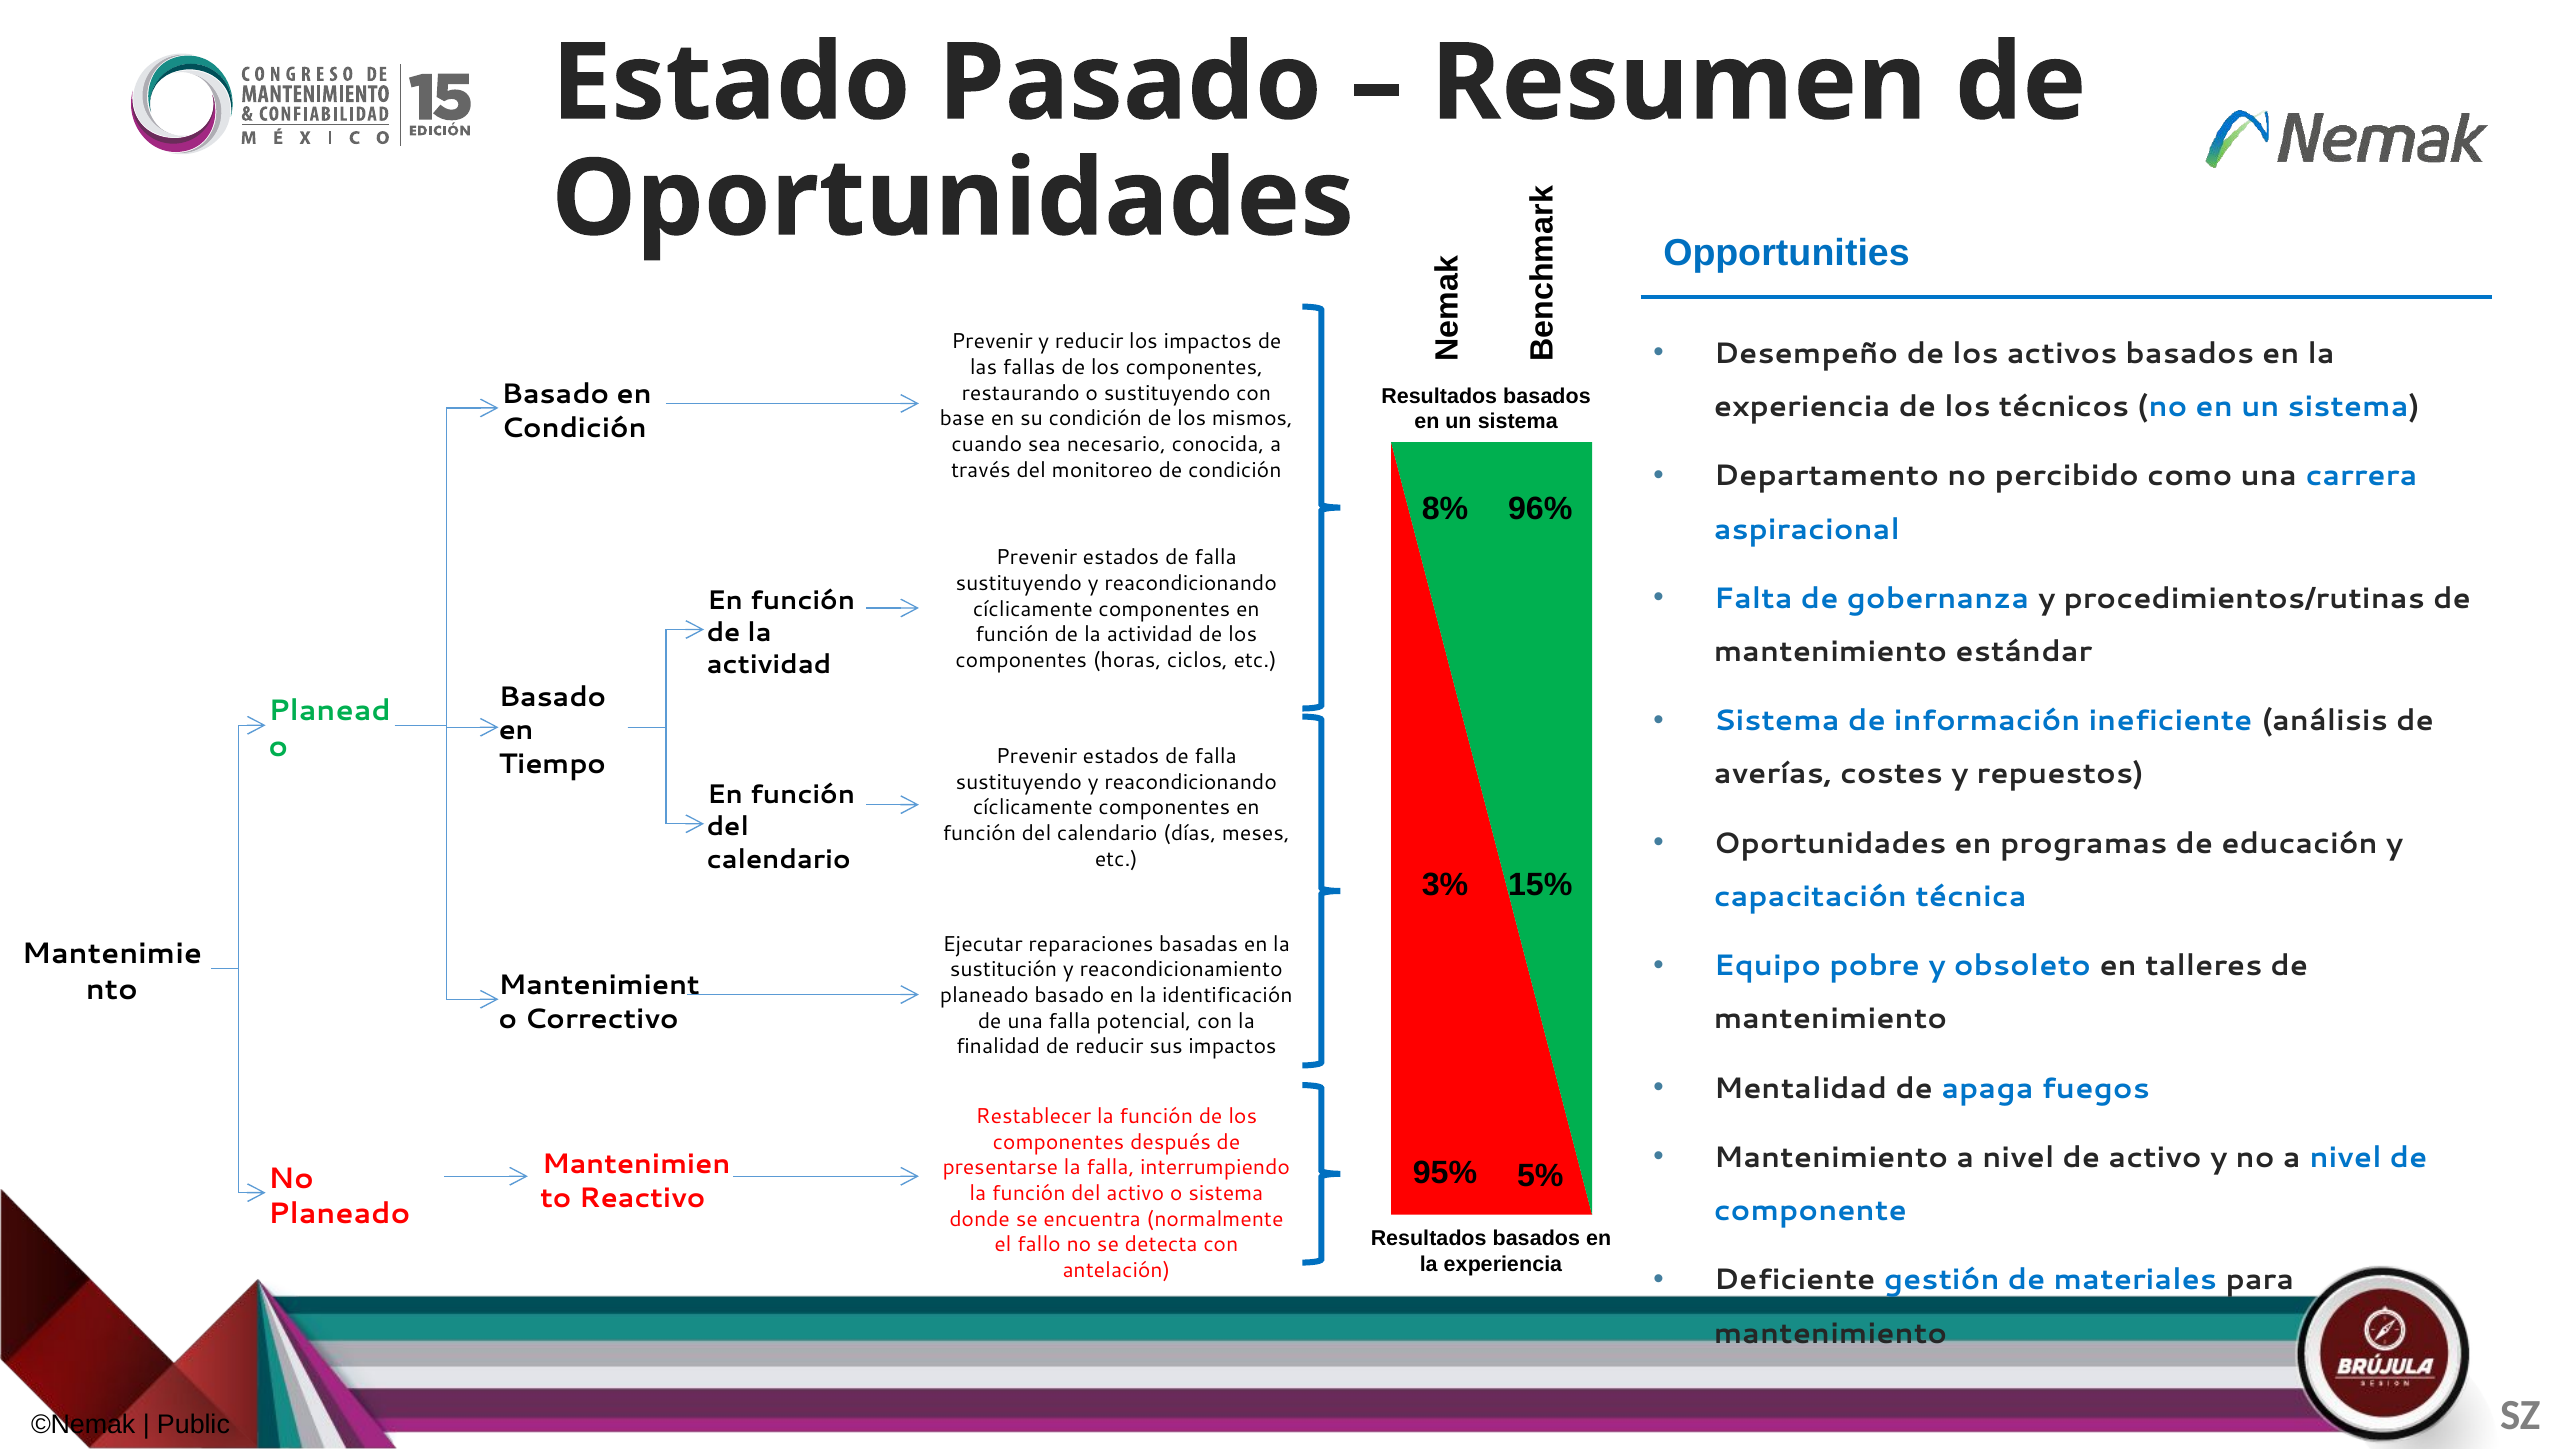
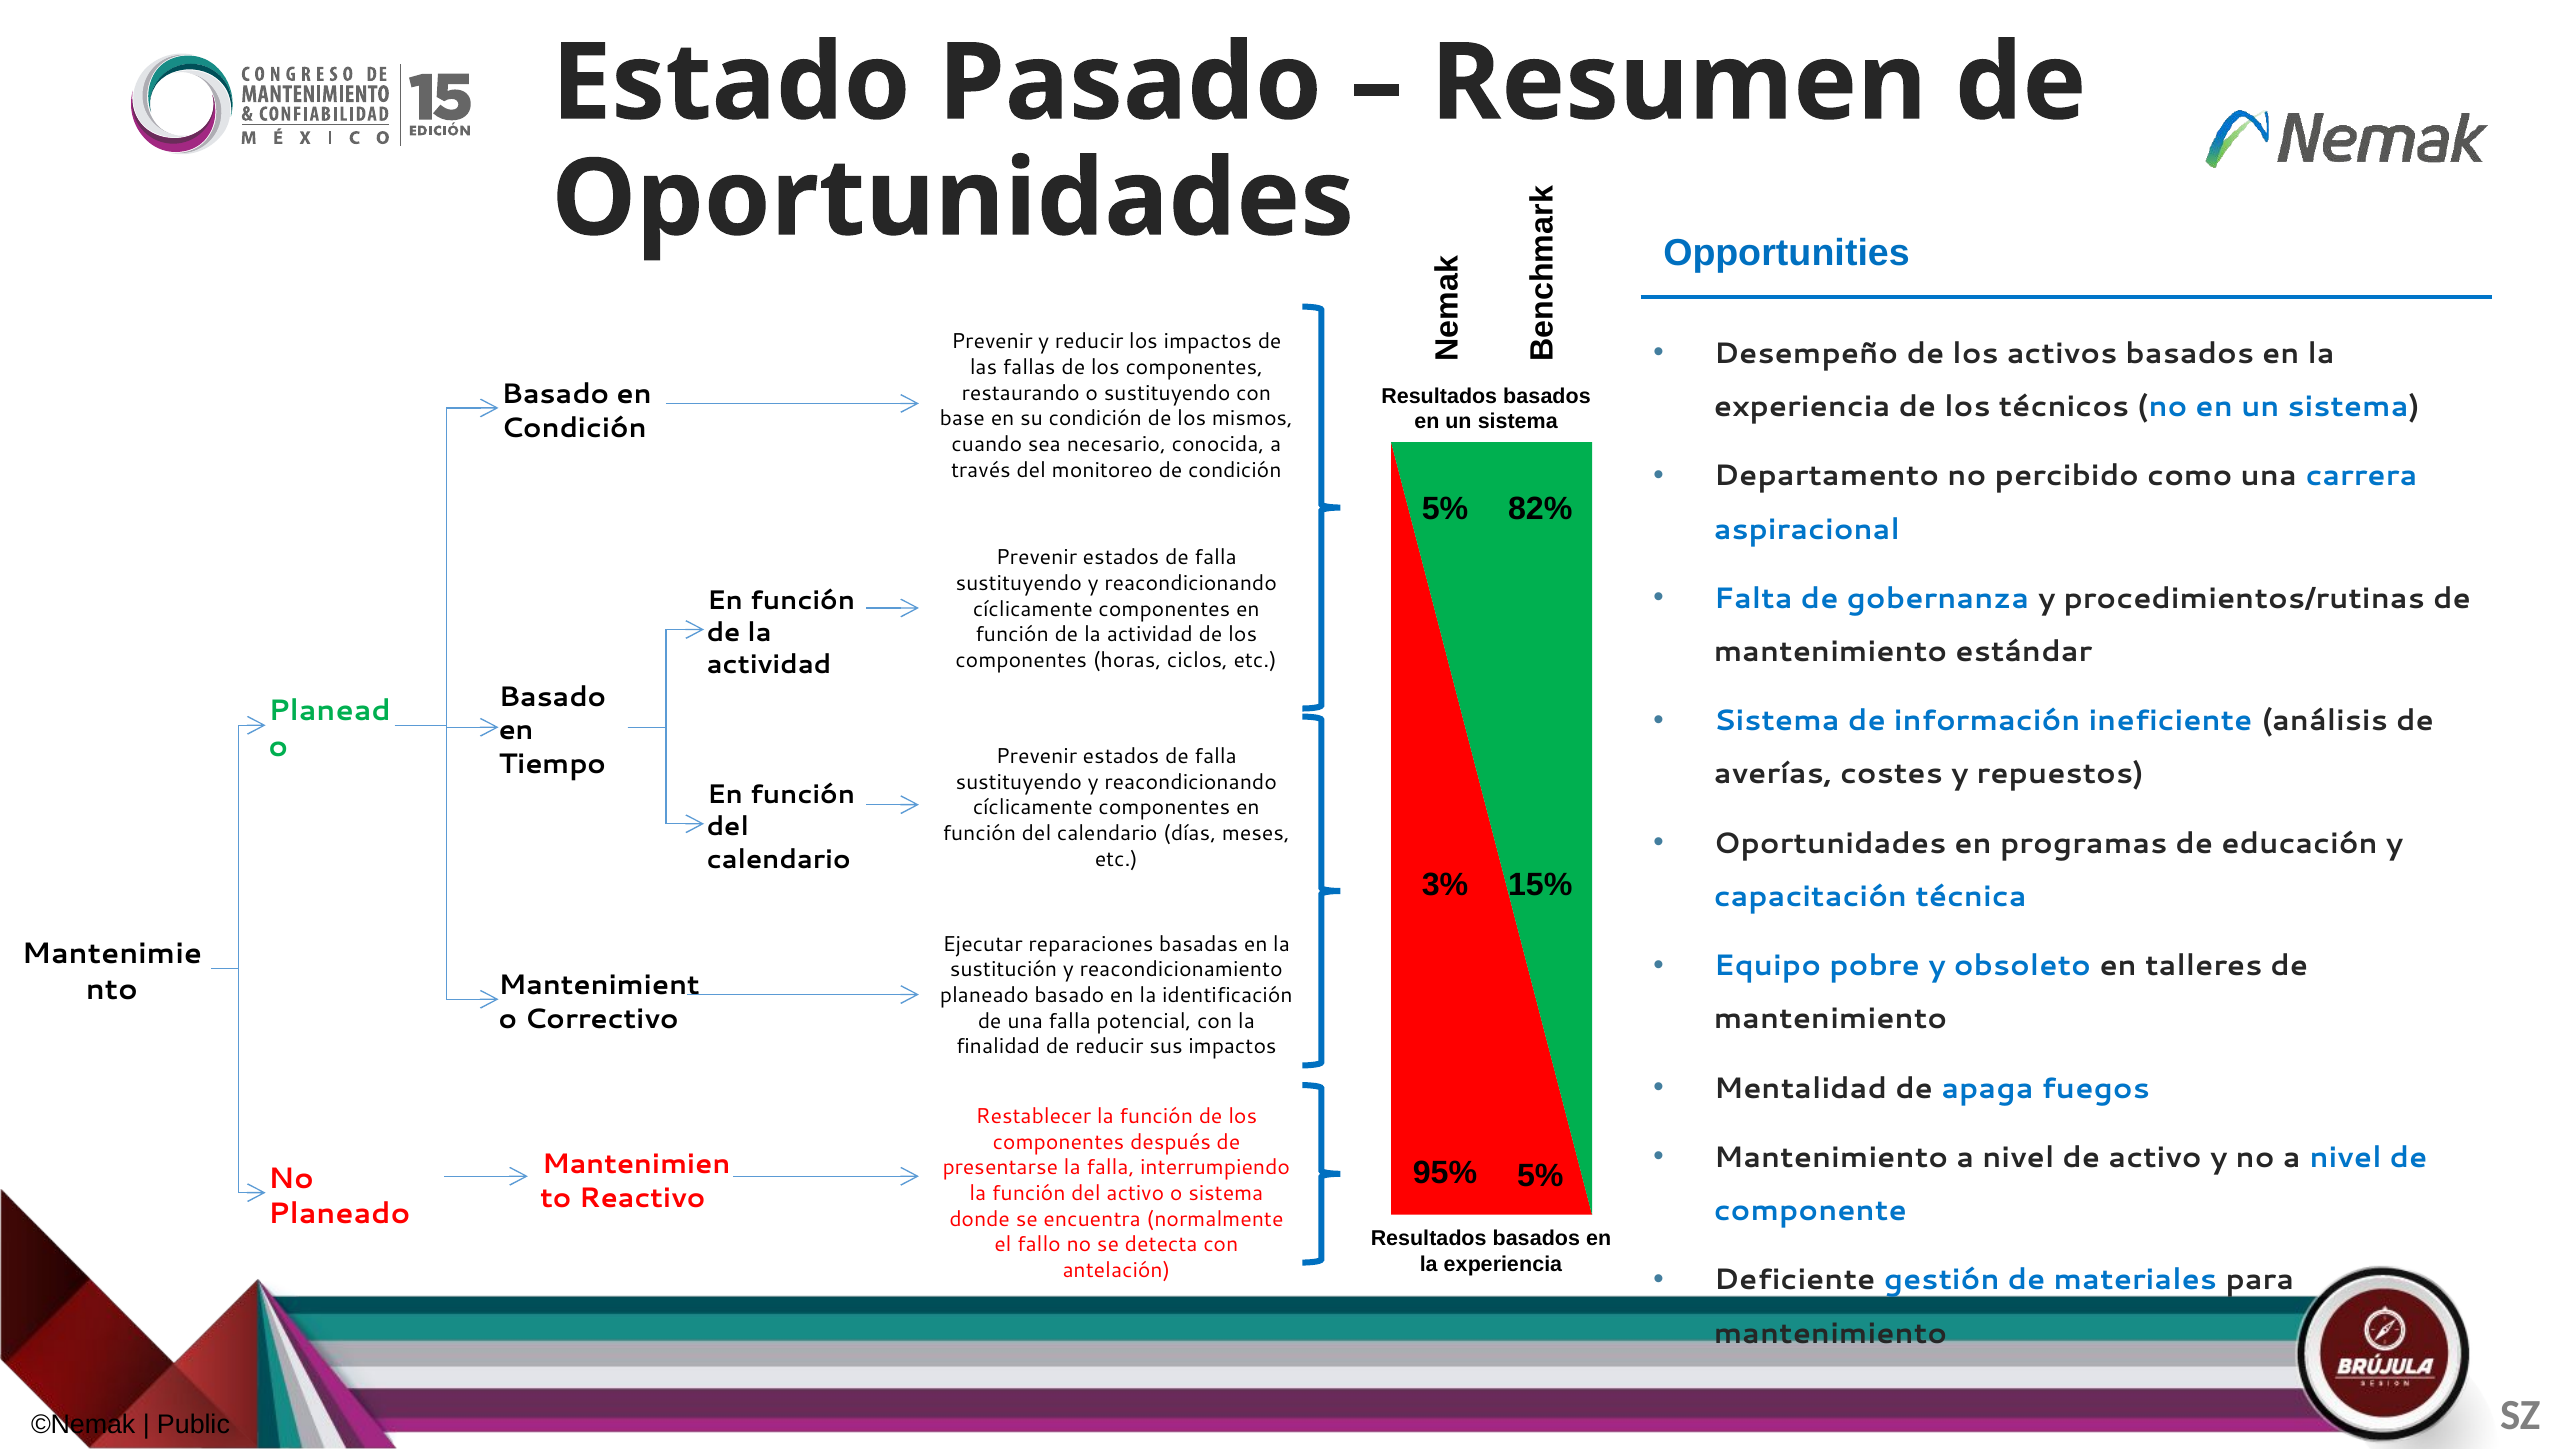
8%: 8% -> 5% (1445, 509)
96%: 96% -> 82% (1540, 509)
